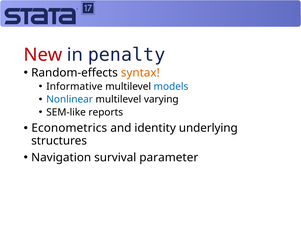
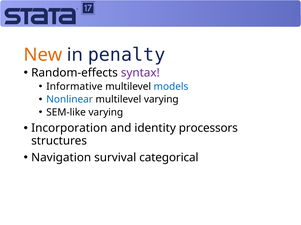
New colour: red -> orange (43, 55)
syntax colour: orange -> purple (140, 73)
SEM-like reports: reports -> varying (106, 113)
Econometrics: Econometrics -> Incorporation (69, 129)
underlying: underlying -> processors (208, 129)
parameter: parameter -> categorical (169, 158)
